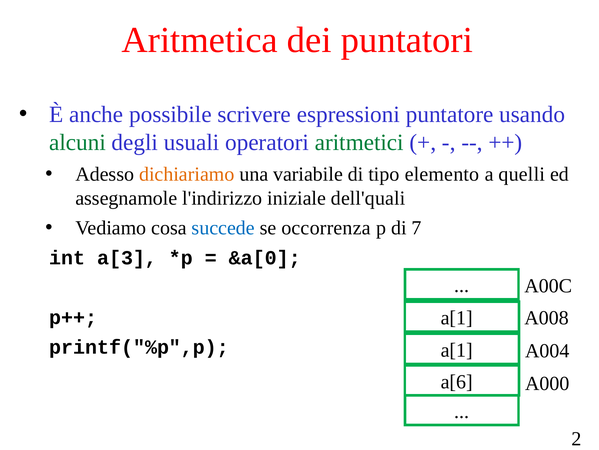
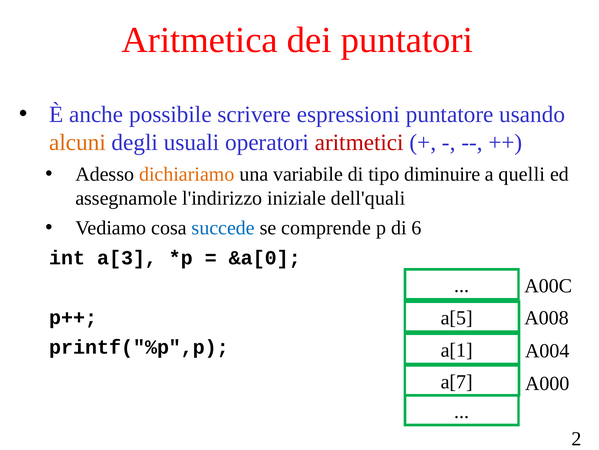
alcuni colour: green -> orange (78, 142)
aritmetici colour: green -> red (359, 142)
elemento: elemento -> diminuire (442, 174)
occorrenza: occorrenza -> comprende (326, 228)
7: 7 -> 6 (417, 228)
a[1: a[1 -> a[5 (457, 317)
a[6: a[6 -> a[7 (457, 381)
